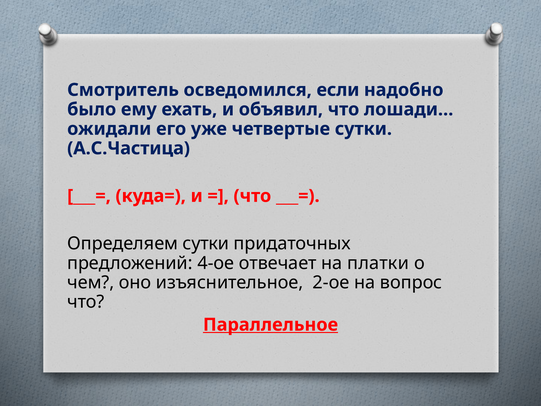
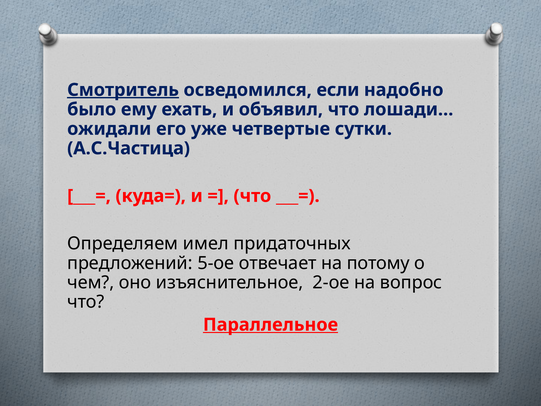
Смотритель underline: none -> present (123, 90)
Определяем сутки: сутки -> имел (206, 243)
4-ое: 4-ое -> 5-ое (216, 263)
платки: платки -> потому (378, 263)
